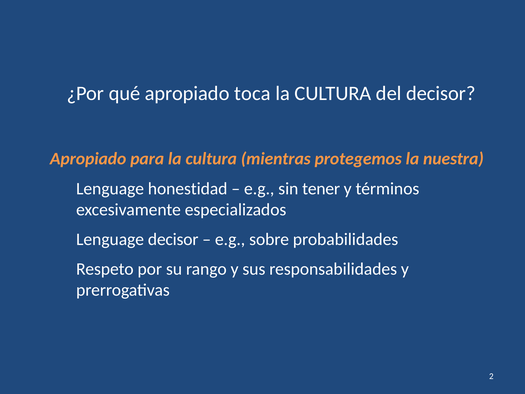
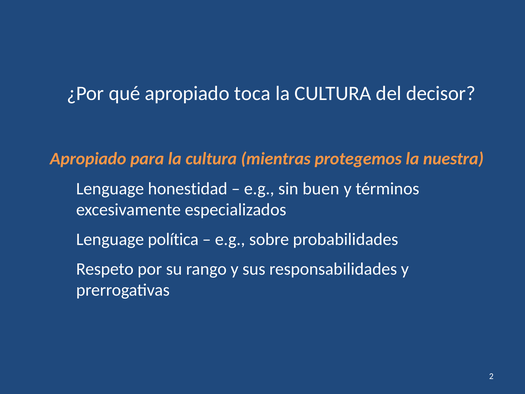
tener: tener -> buen (321, 188)
Lenguage decisor: decisor -> política (173, 239)
